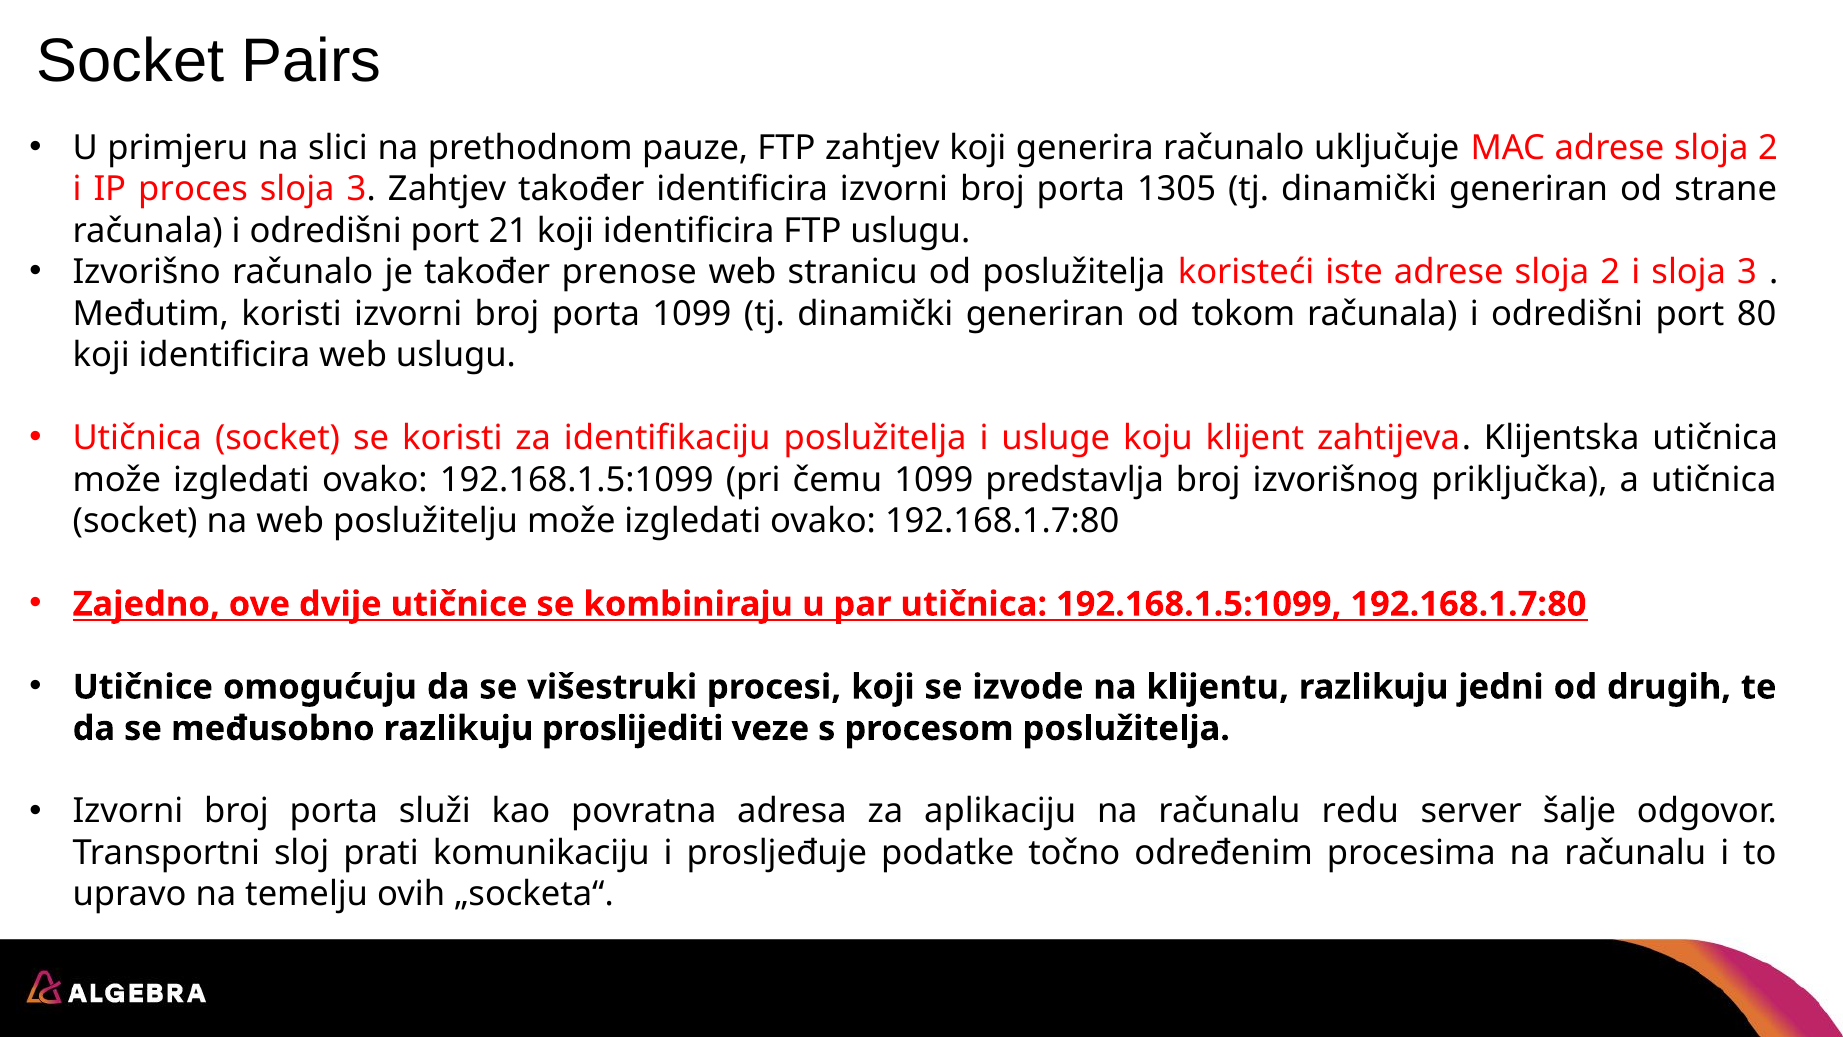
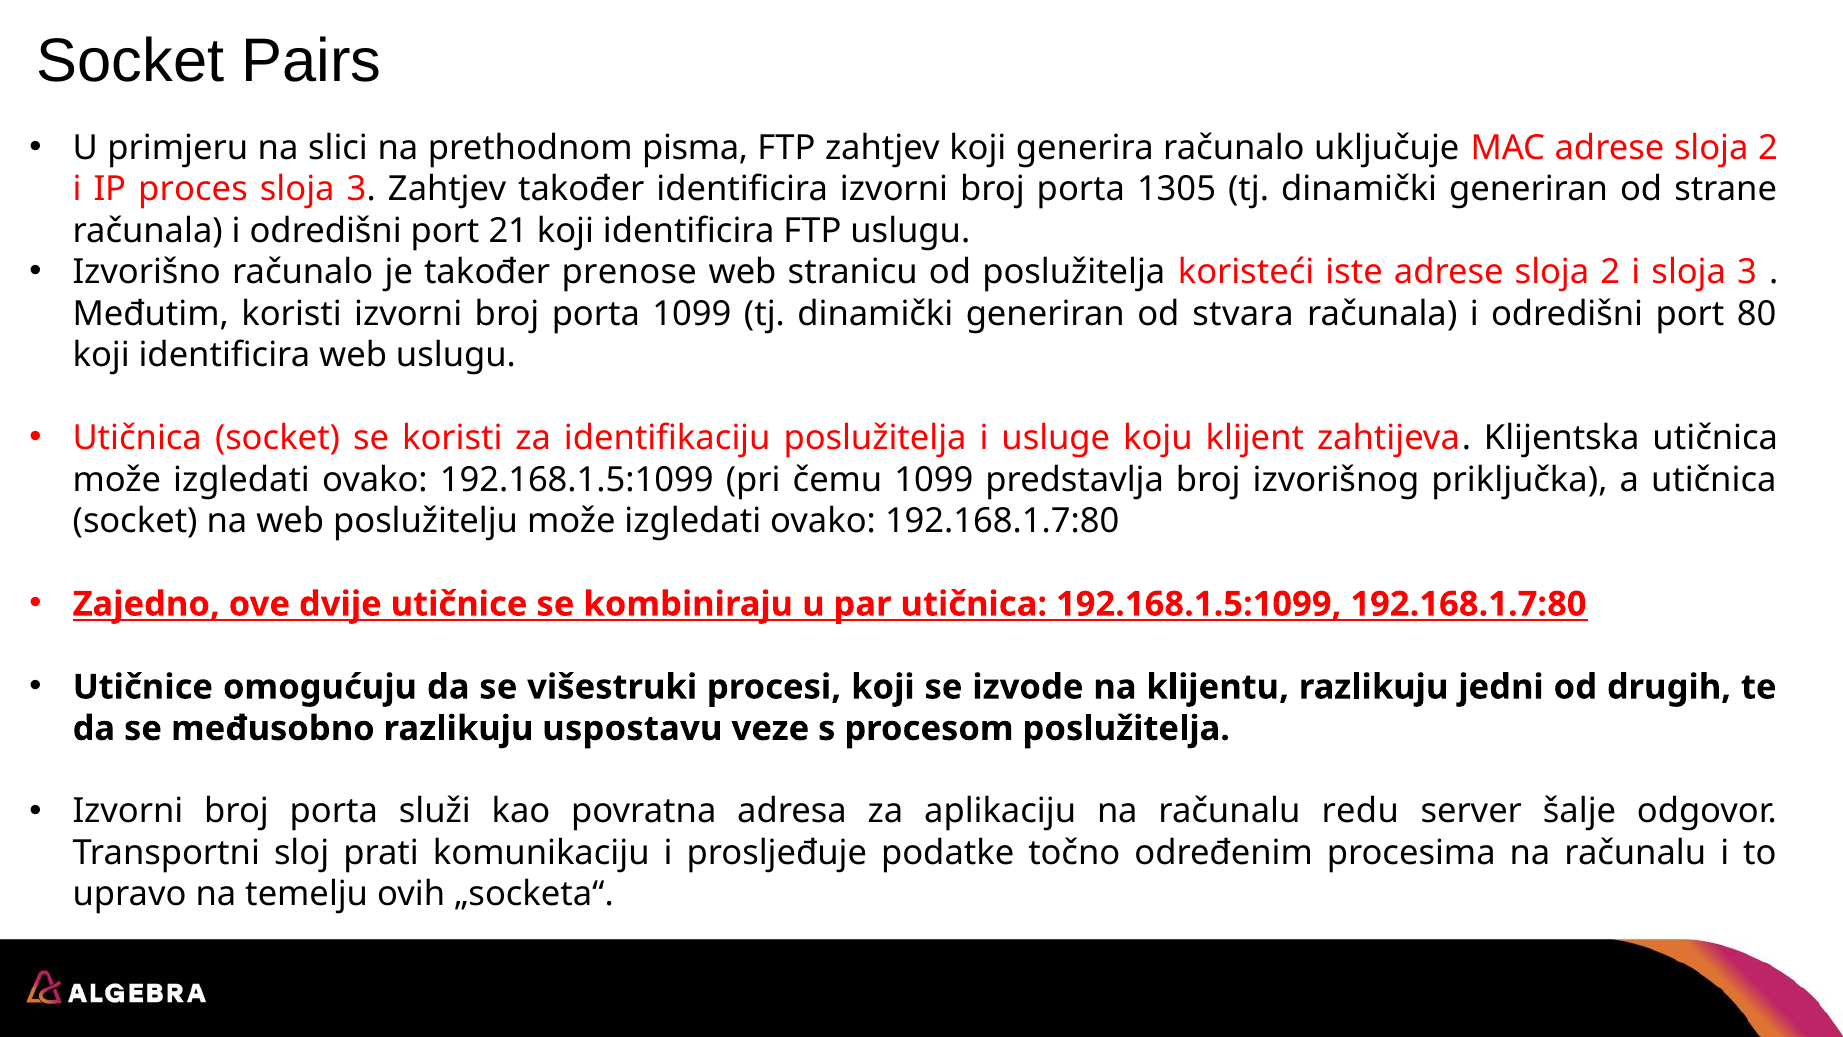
pauze: pauze -> pisma (695, 148)
tokom: tokom -> stvara (1243, 314)
proslijediti: proslijediti -> uspostavu (632, 728)
